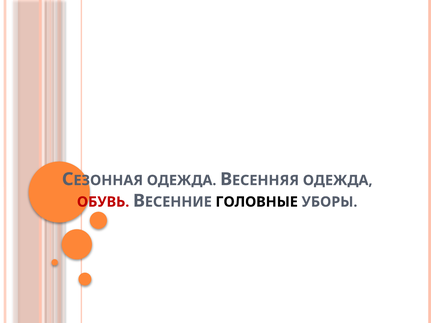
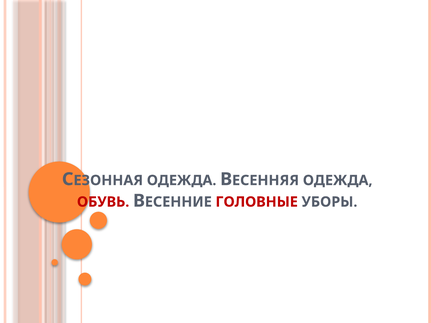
ГОЛОВНЫЕ colour: black -> red (257, 202)
